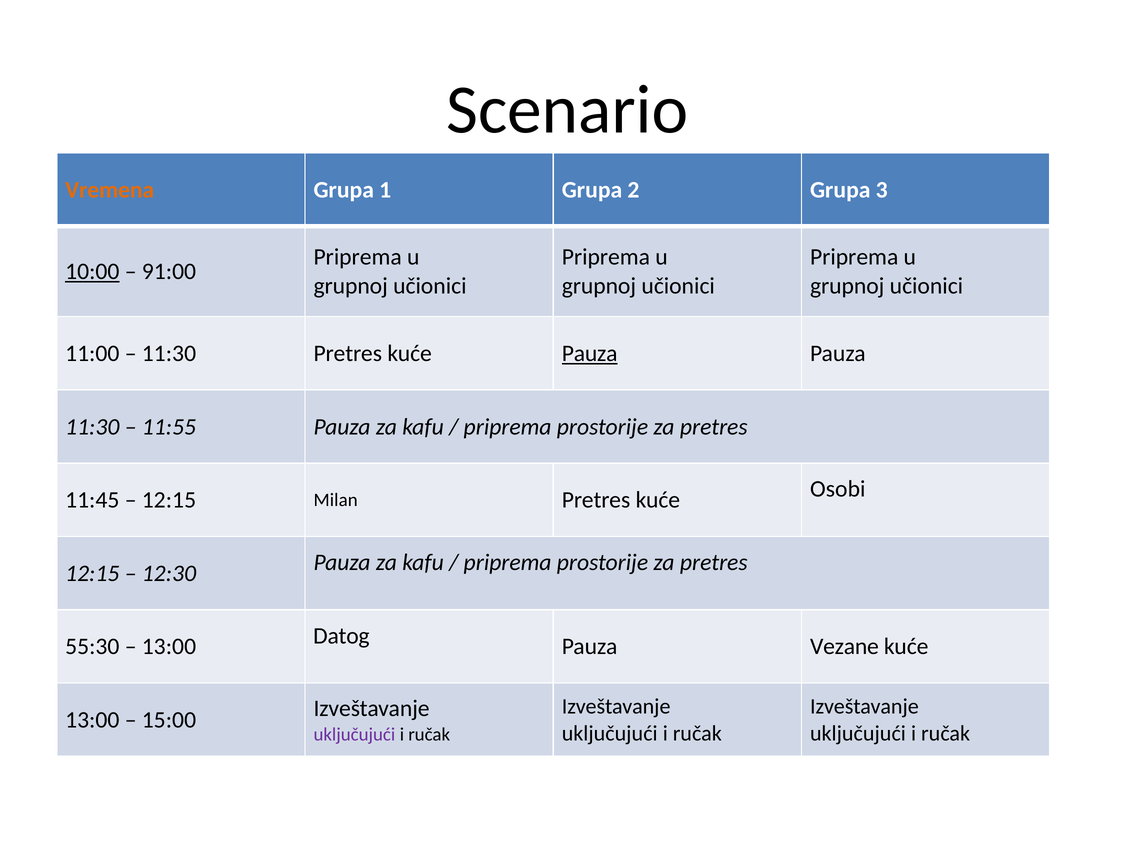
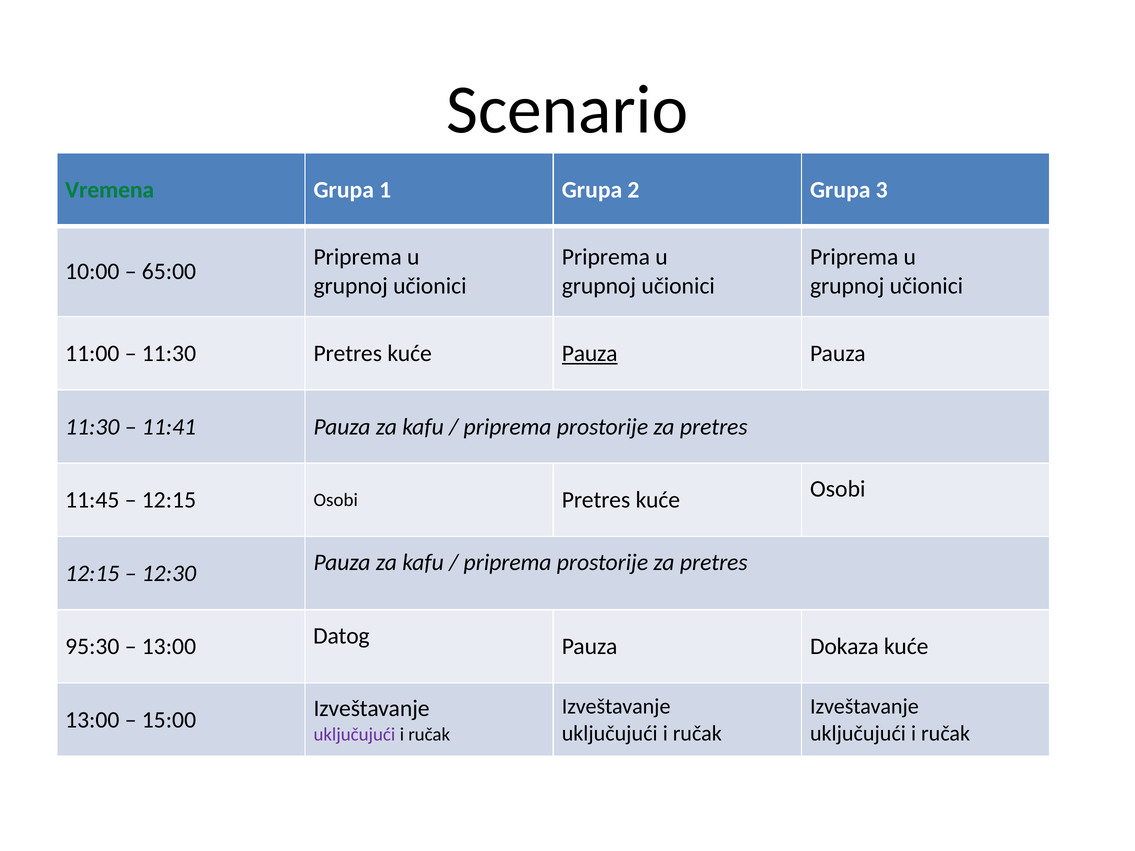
Vremena colour: orange -> green (110, 190)
10:00 underline: present -> none (92, 272)
91:00: 91:00 -> 65:00 (169, 272)
11:55: 11:55 -> 11:41 (169, 427)
12:15 Milan: Milan -> Osobi (336, 500)
55:30: 55:30 -> 95:30 (92, 647)
Vezane: Vezane -> Dokaza (844, 647)
